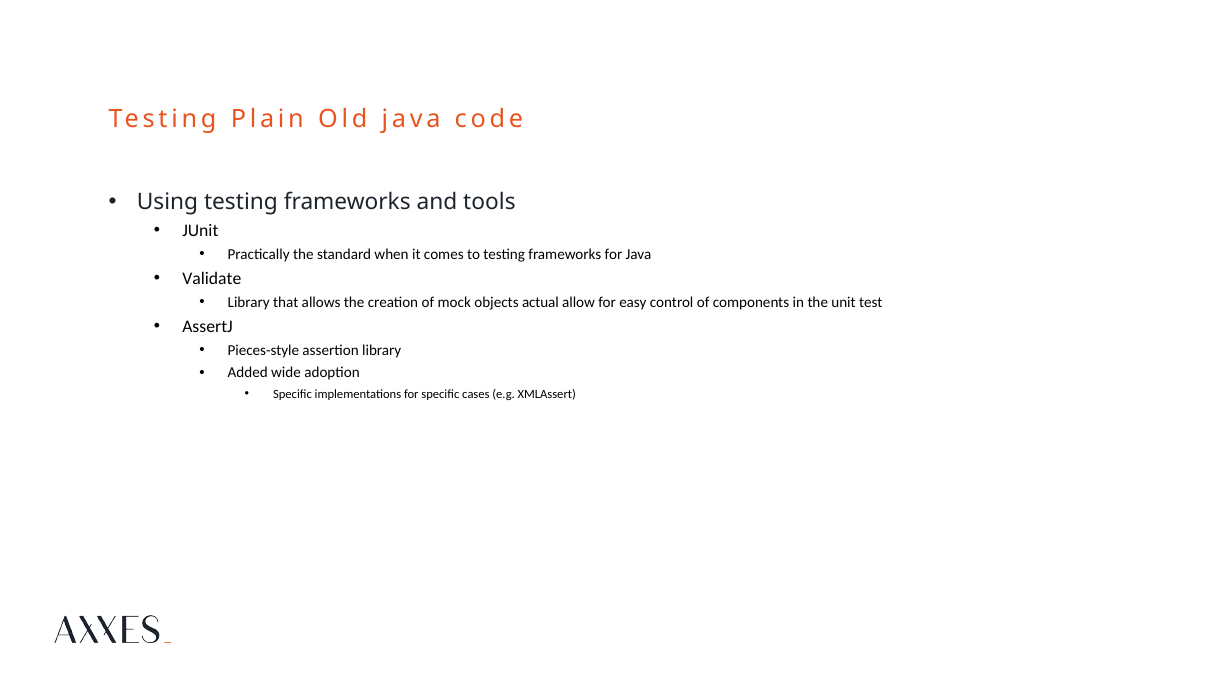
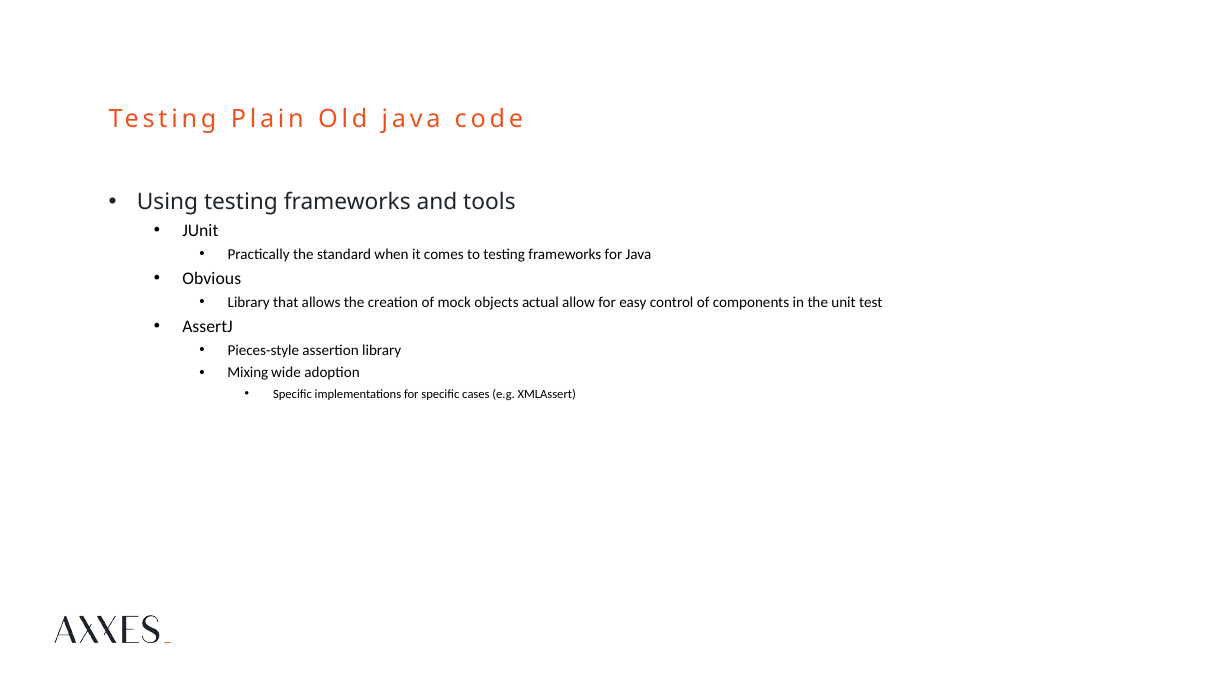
Validate: Validate -> Obvious (212, 278)
Added: Added -> Mixing (248, 373)
